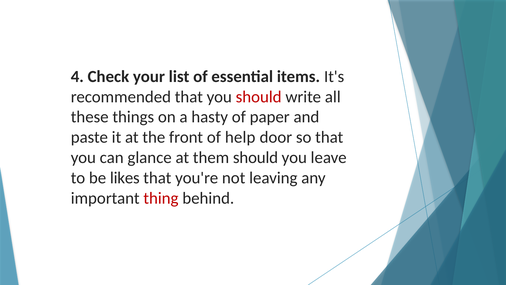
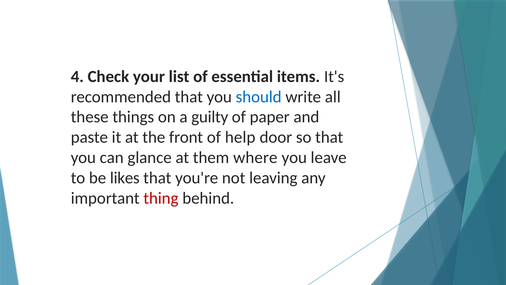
should colour: red -> blue (259, 97)
hasty: hasty -> guilty (210, 117)
them should: should -> where (255, 157)
